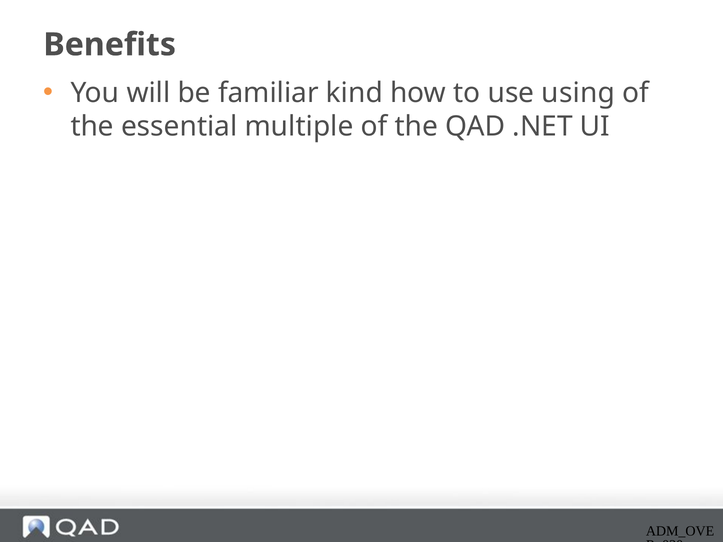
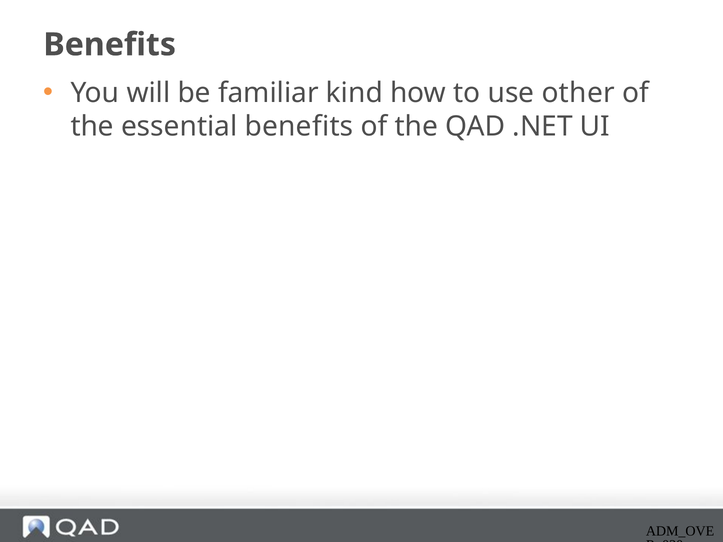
using: using -> other (578, 93)
essential multiple: multiple -> benefits (299, 127)
